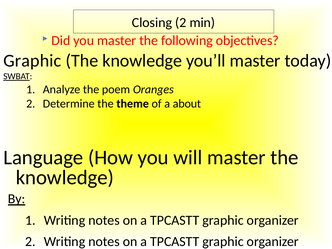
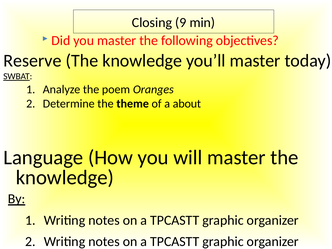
Closing 2: 2 -> 9 (181, 23)
Graphic: Graphic -> Reserve (32, 61)
